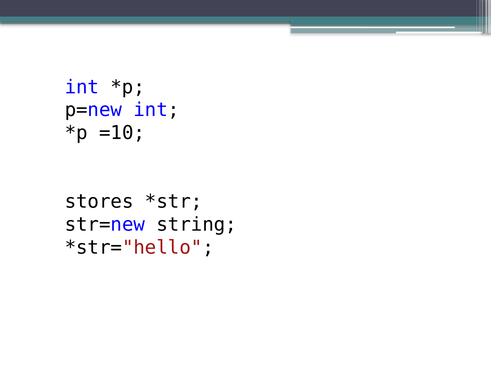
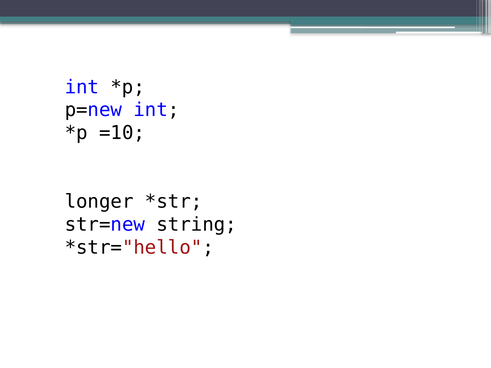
stores: stores -> longer (99, 202)
